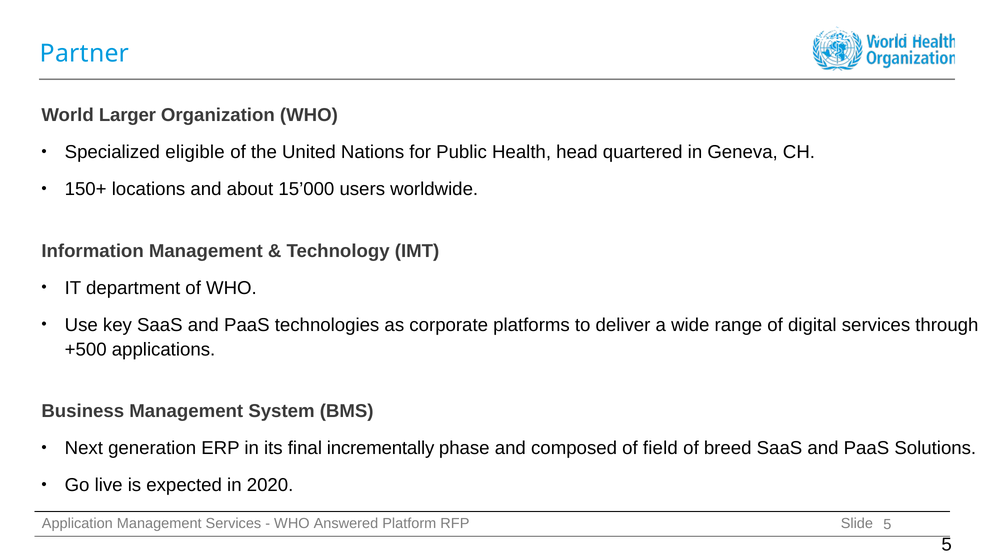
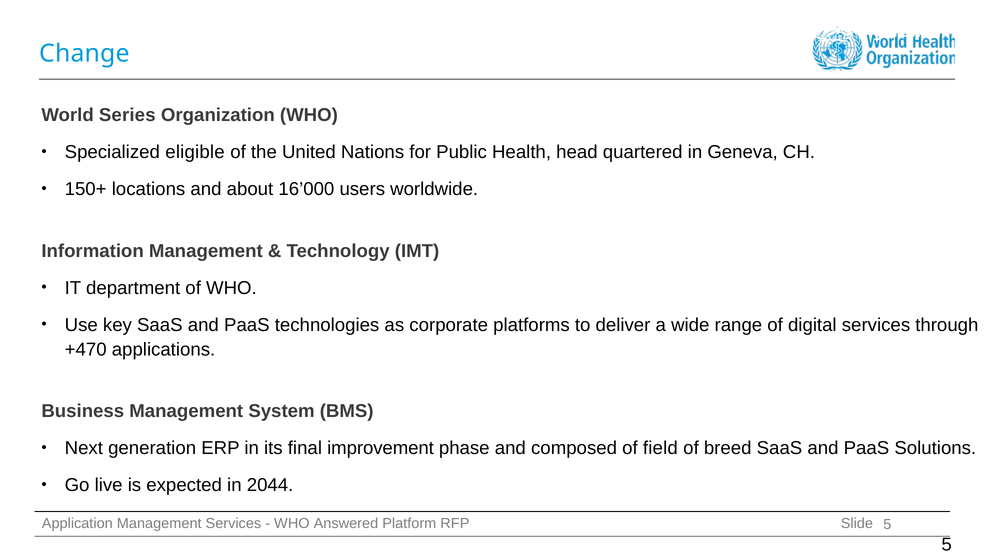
Partner: Partner -> Change (85, 53)
Larger: Larger -> Series (127, 115)
15’000: 15’000 -> 16’000 (306, 189)
+500: +500 -> +470 (86, 350)
incrementally: incrementally -> improvement (381, 448)
2020: 2020 -> 2044 (270, 485)
